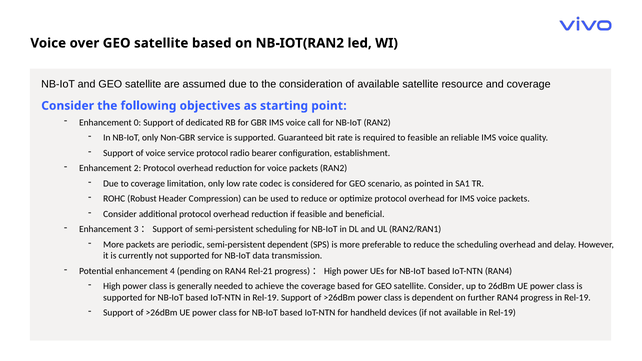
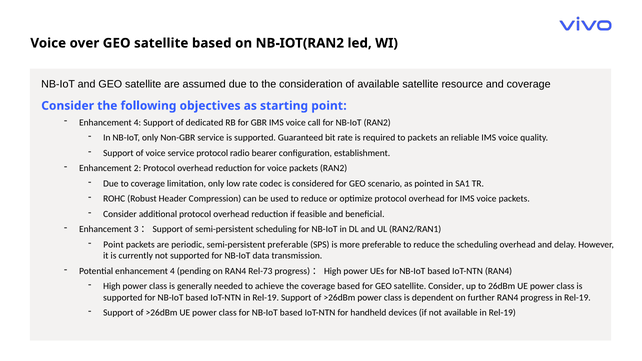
0: 0 -> 4 (137, 122)
to feasible: feasible -> packets (422, 138)
More: More -> Point (113, 245)
semi-persistent dependent: dependent -> preferable (288, 245)
Rel-21: Rel-21 -> Rel-73 (260, 271)
